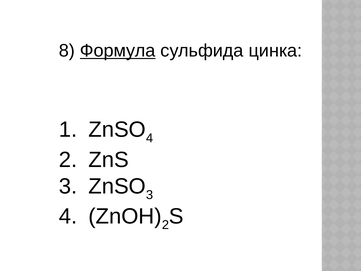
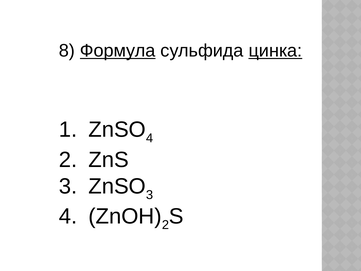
цинка underline: none -> present (275, 51)
